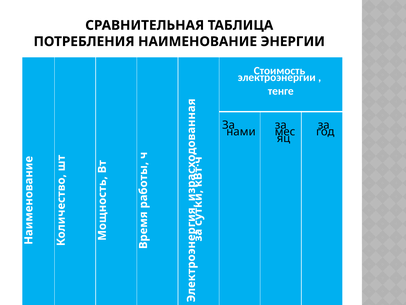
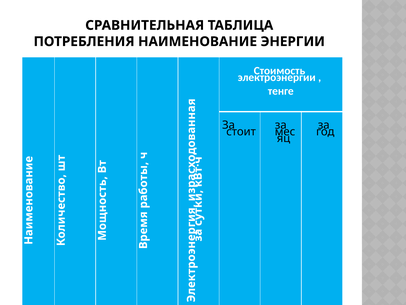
нами: нами -> стоит (241, 132)
